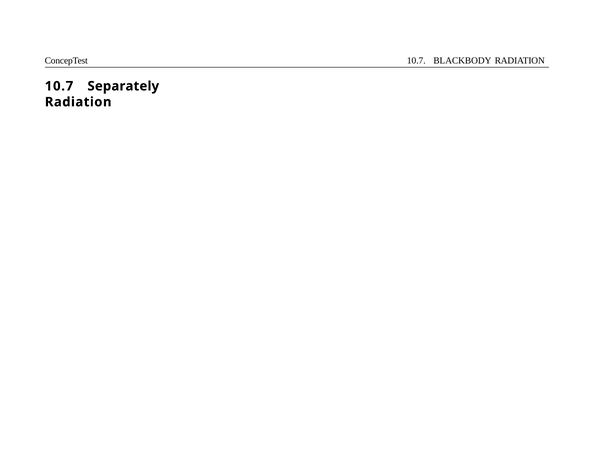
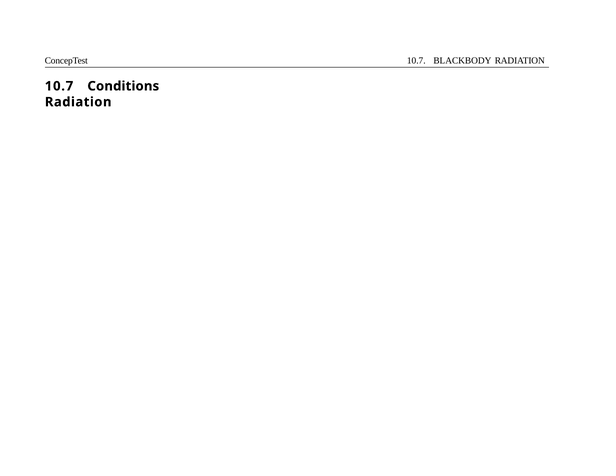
Separately: Separately -> Conditions (123, 86)
